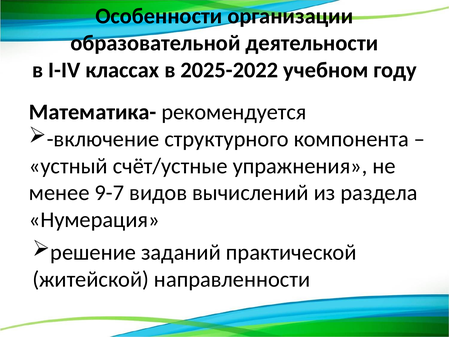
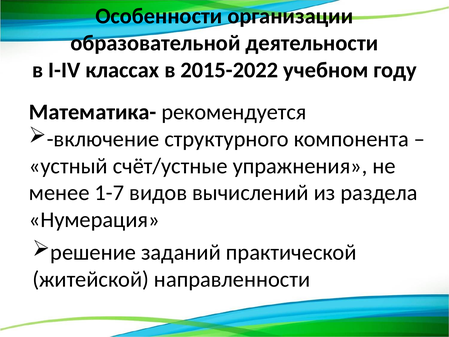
2025-2022: 2025-2022 -> 2015-2022 (229, 70)
9-7: 9-7 -> 1-7 (109, 193)
